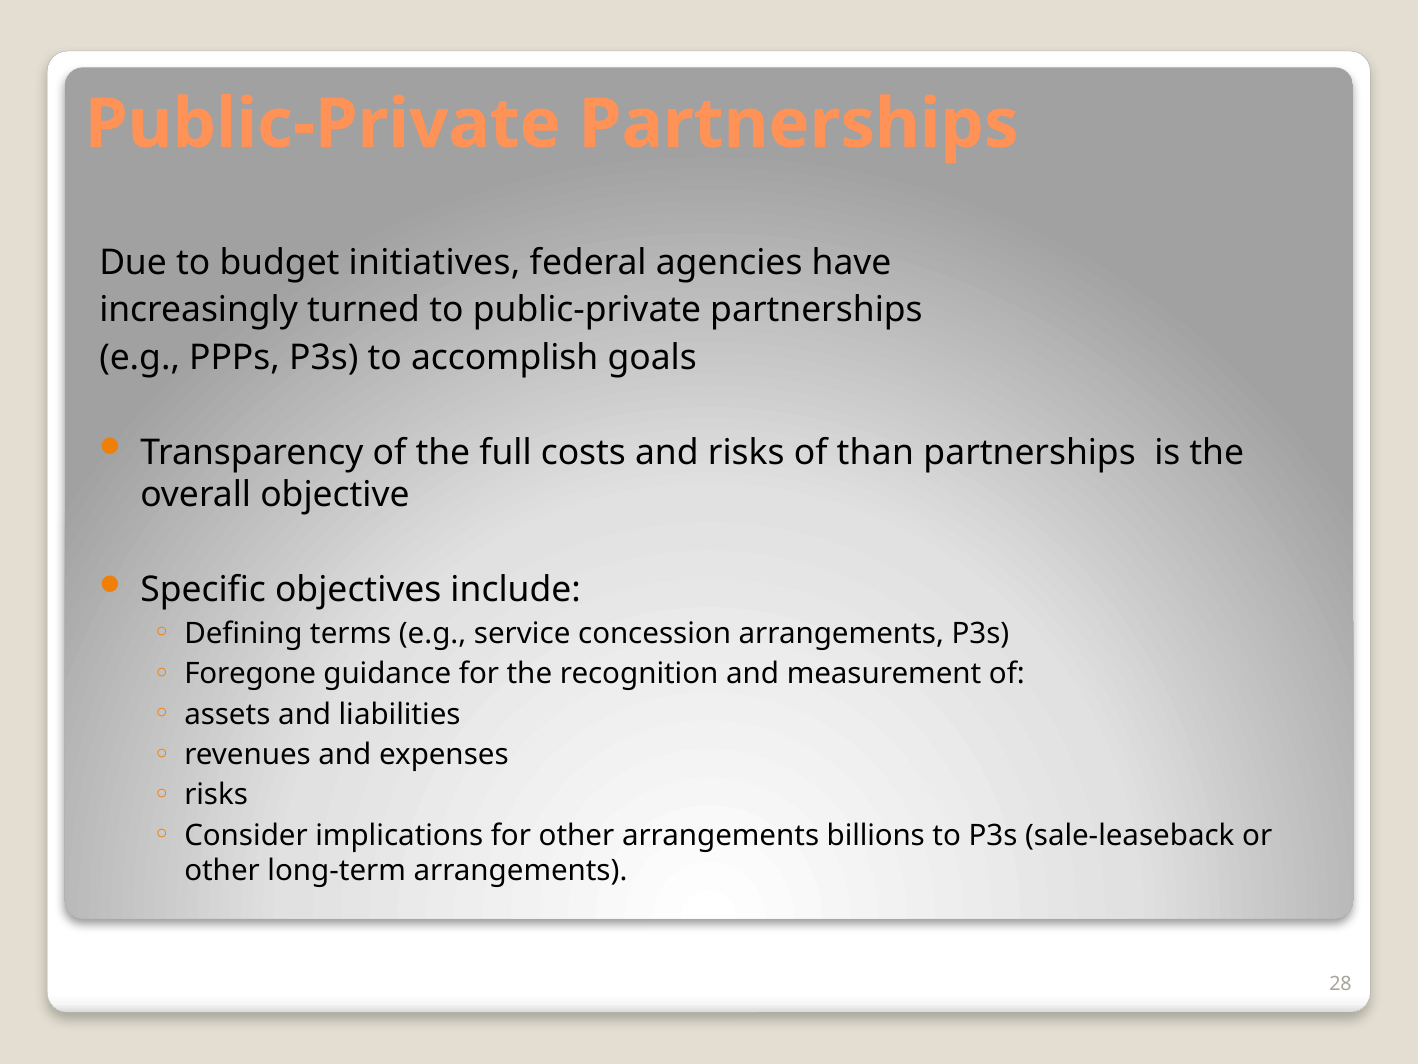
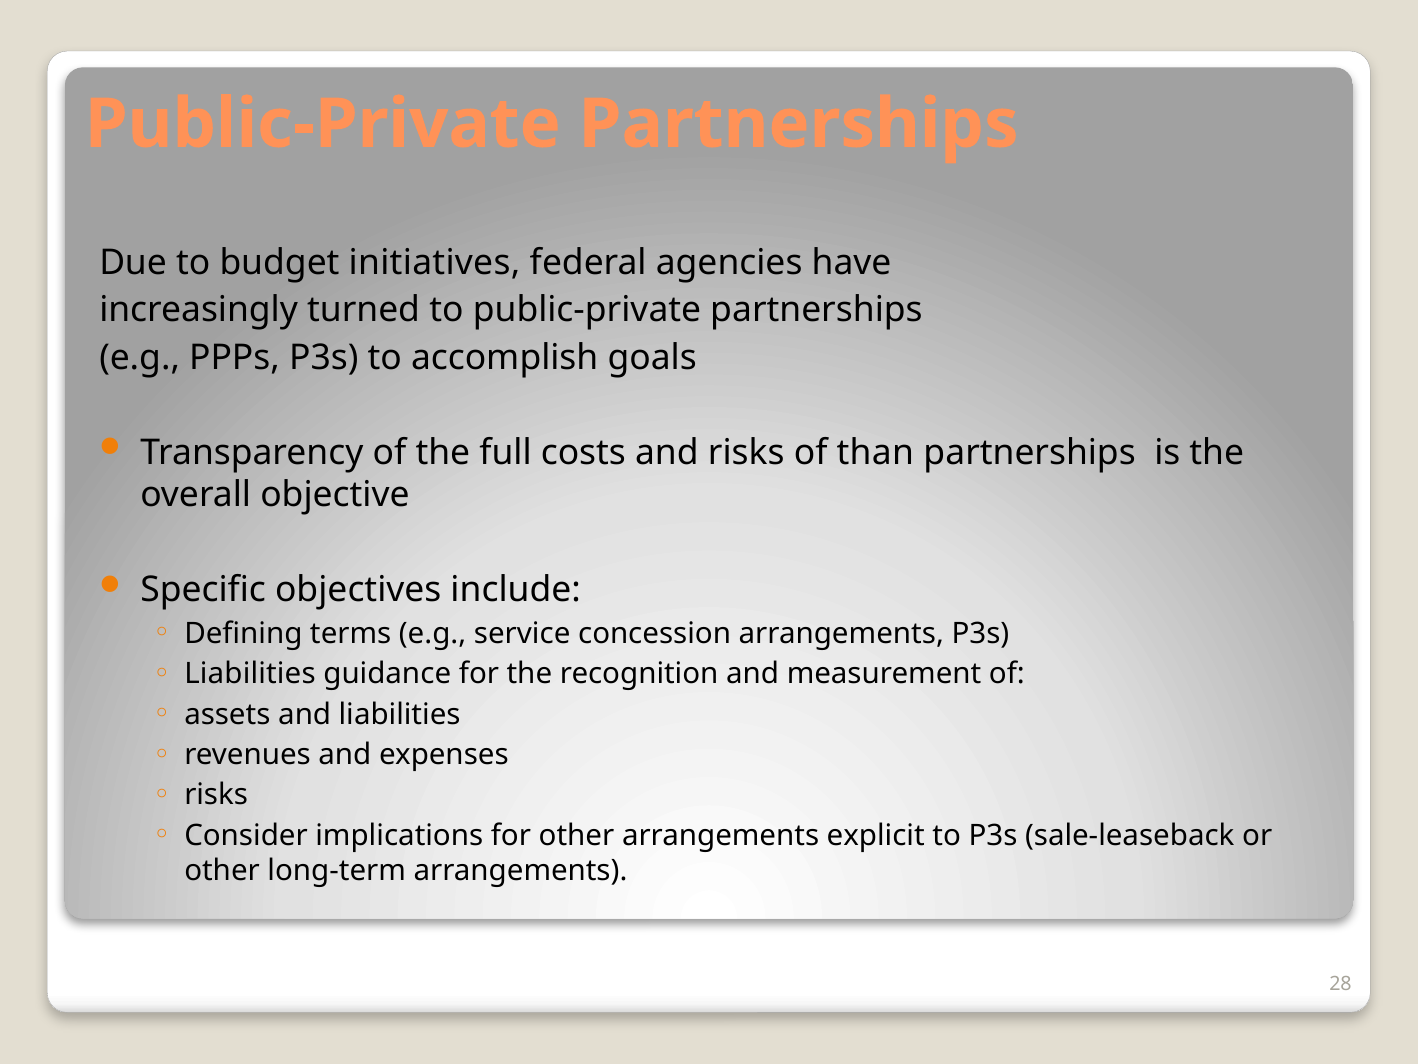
Foregone: Foregone -> Liabilities (250, 674)
billions: billions -> explicit (876, 835)
